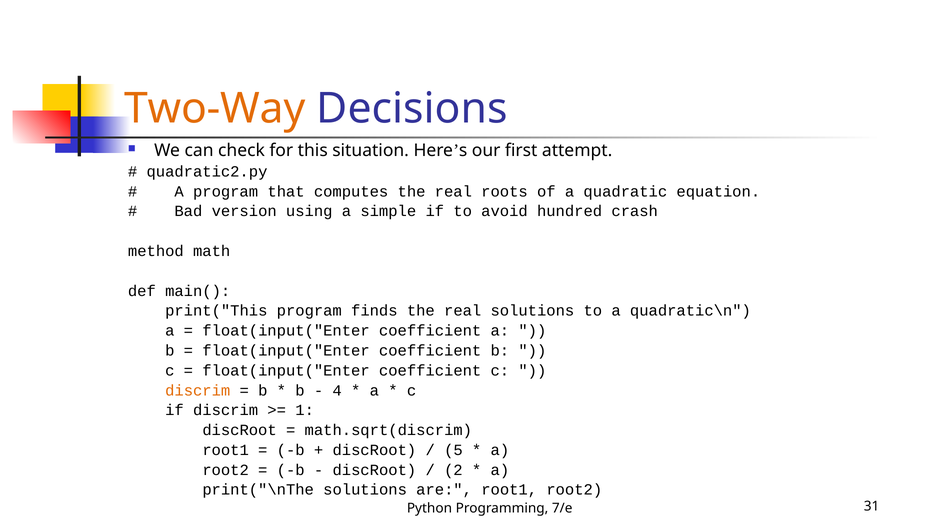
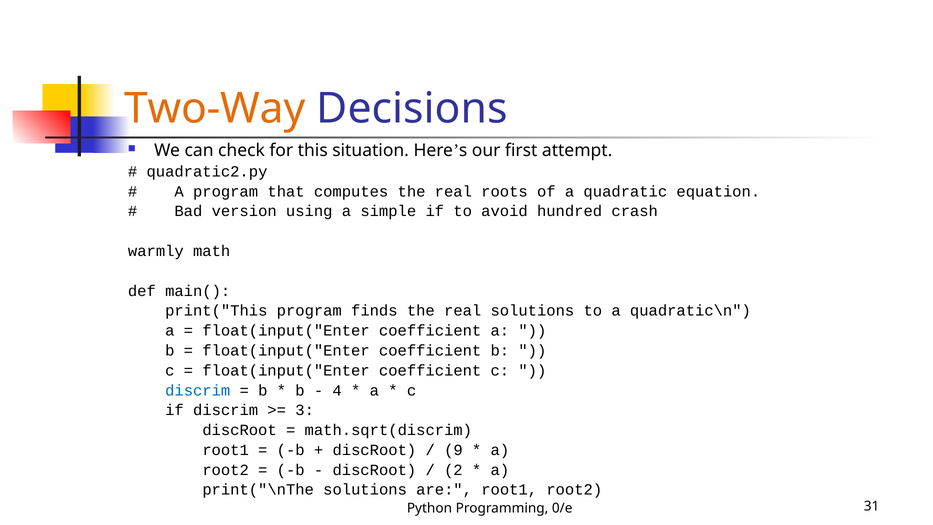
method: method -> warmly (156, 251)
discrim colour: orange -> blue (198, 390)
1: 1 -> 3 (305, 410)
5: 5 -> 9 (453, 450)
7/e: 7/e -> 0/e (562, 508)
